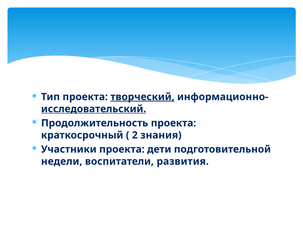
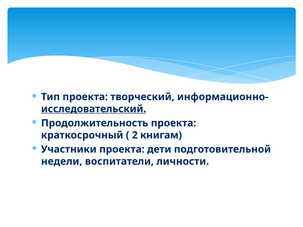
творческий underline: present -> none (142, 97)
знания: знания -> книгам (161, 135)
развития: развития -> личности (183, 162)
